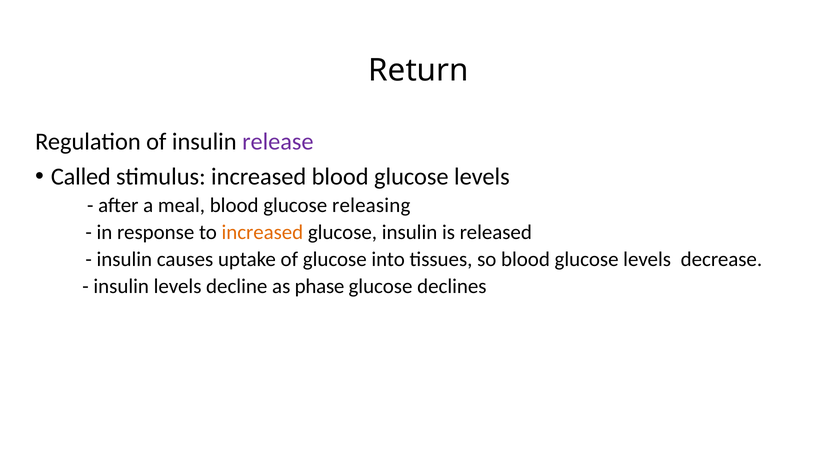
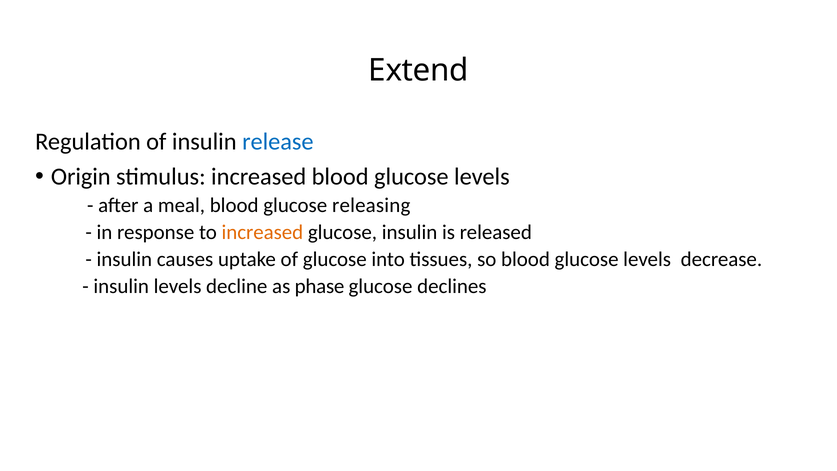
Return: Return -> Extend (419, 70)
release colour: purple -> blue (278, 142)
Called: Called -> Origin (81, 177)
